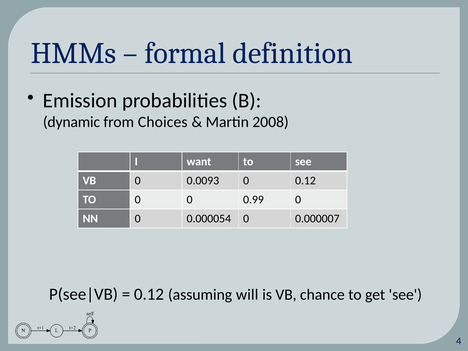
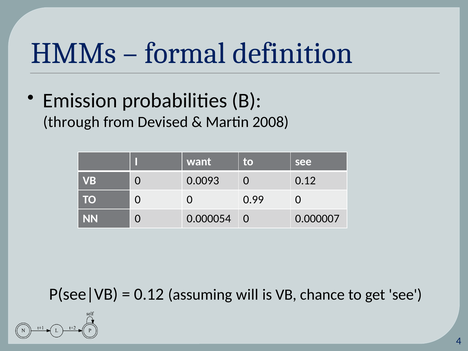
dynamic: dynamic -> through (71, 122)
Choices: Choices -> Devised (163, 122)
